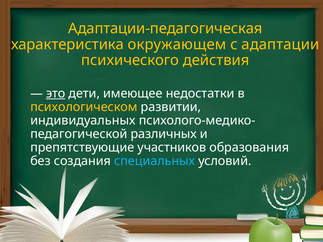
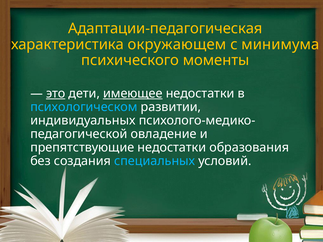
адаптации: адаптации -> минимума (280, 44)
действия: действия -> моменты (216, 60)
имеющее underline: none -> present (133, 94)
психологическом colour: yellow -> light blue (84, 107)
различных: различных -> овладение (164, 134)
препятствующие участников: участников -> недостатки (172, 148)
